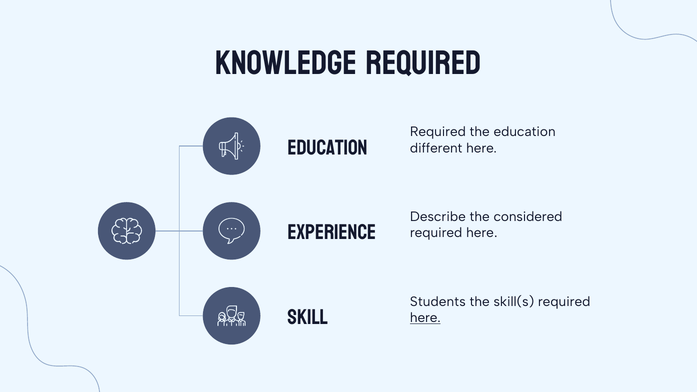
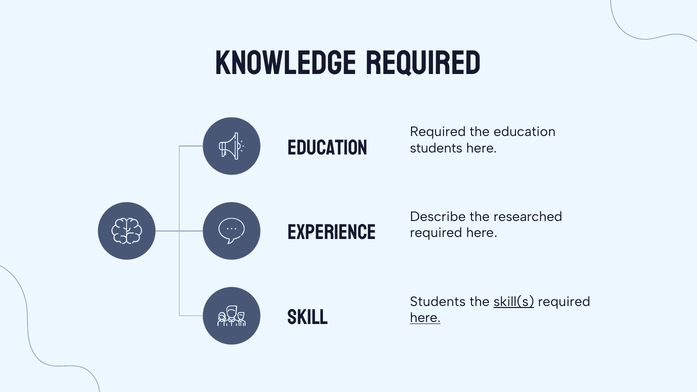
different: different -> students (436, 148)
considered: considered -> researched (528, 217)
skill(s underline: none -> present (514, 302)
